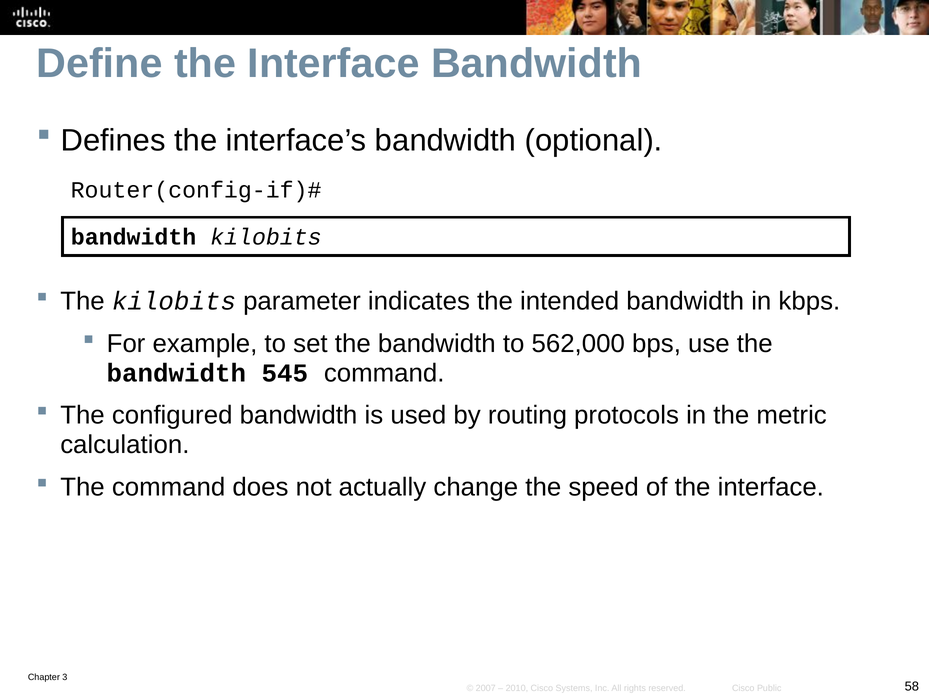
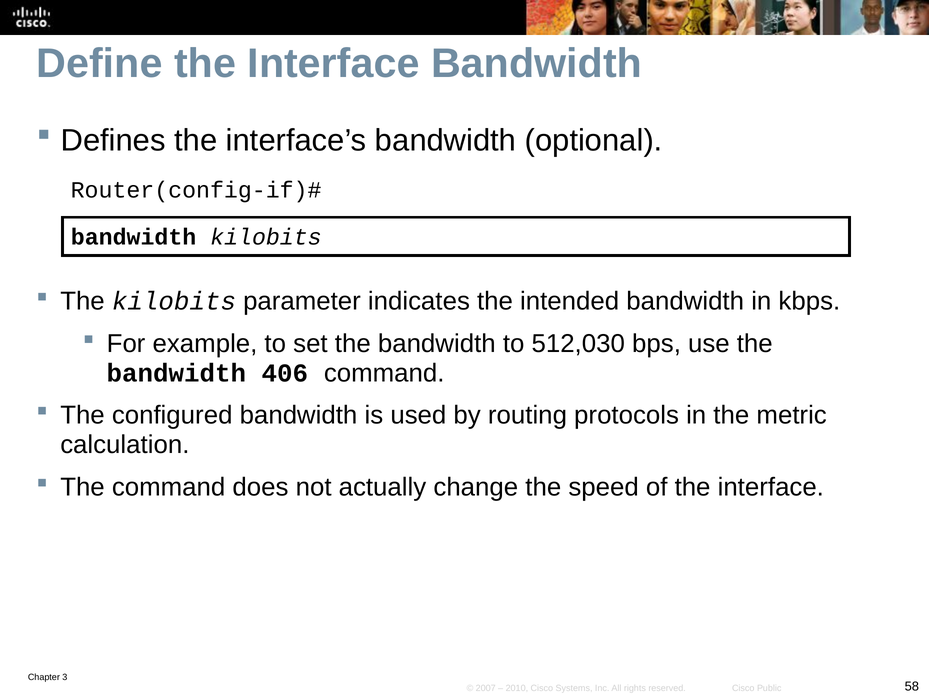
562,000: 562,000 -> 512,030 (578, 343)
545: 545 -> 406 (285, 373)
